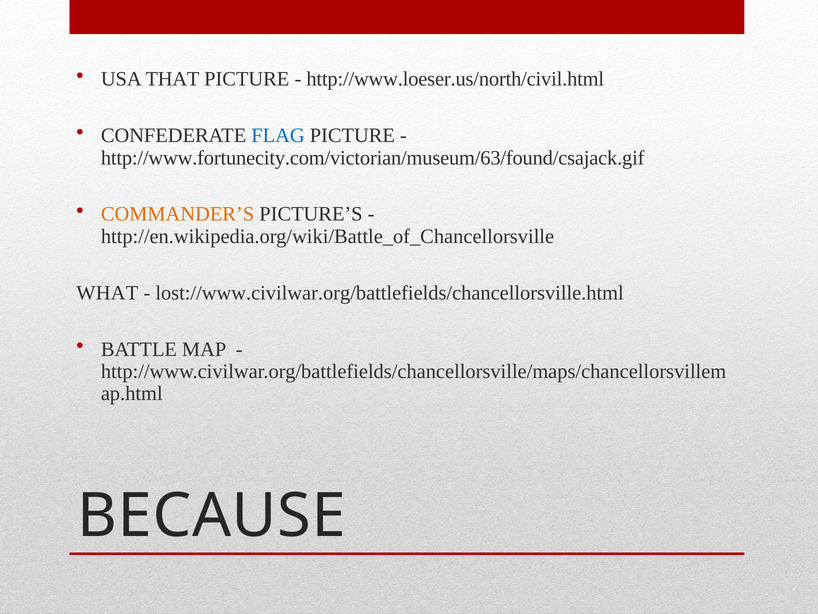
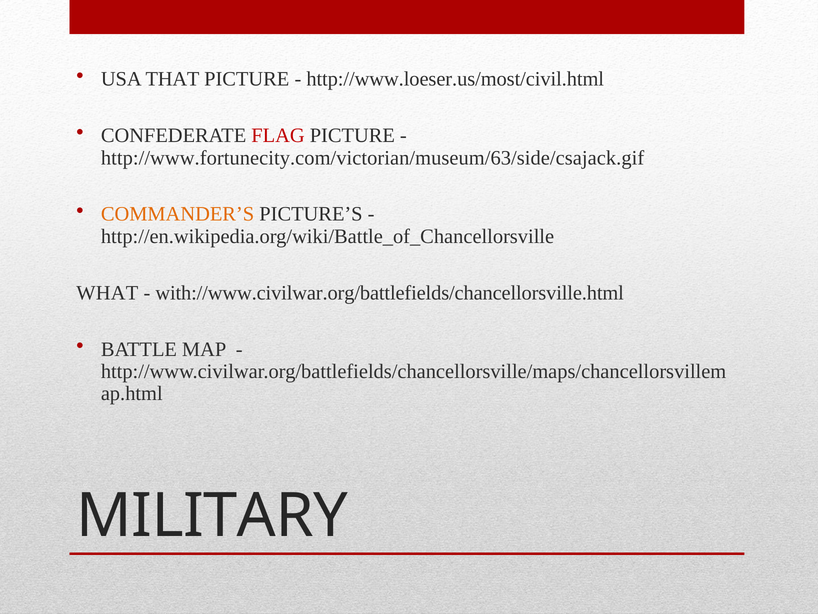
http://www.loeser.us/north/civil.html: http://www.loeser.us/north/civil.html -> http://www.loeser.us/most/civil.html (455, 79)
FLAG colour: blue -> red (278, 136)
http://www.fortunecity.com/victorian/museum/63/found/csajack.gif: http://www.fortunecity.com/victorian/museum/63/found/csajack.gif -> http://www.fortunecity.com/victorian/museum/63/side/csajack.gif (373, 158)
lost://www.civilwar.org/battlefields/chancellorsville.html: lost://www.civilwar.org/battlefields/chancellorsville.html -> with://www.civilwar.org/battlefields/chancellorsville.html (390, 293)
BECAUSE: BECAUSE -> MILITARY (212, 516)
